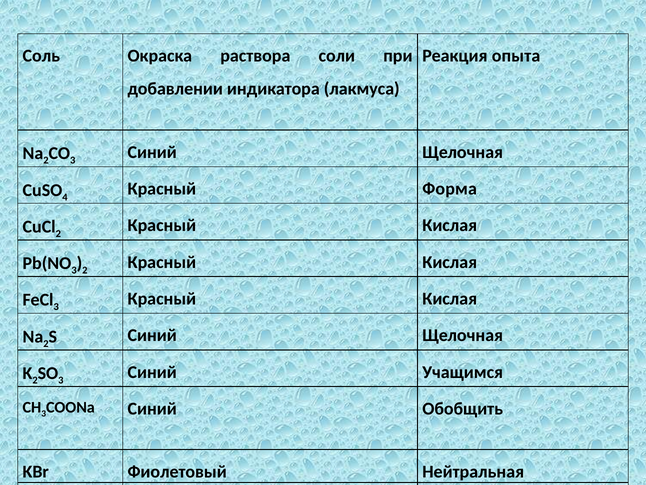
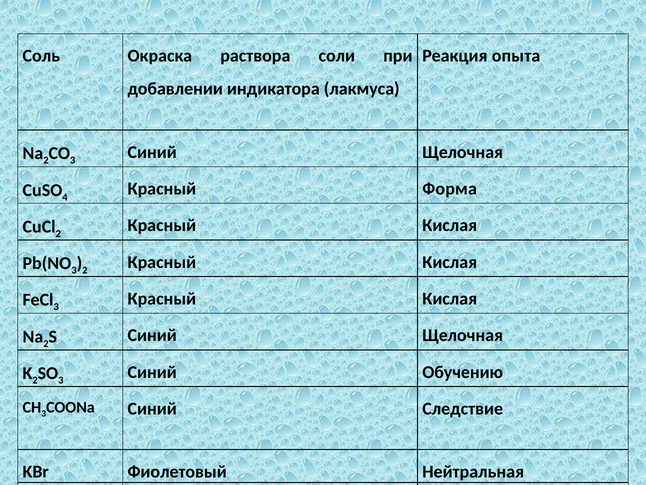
Учащимся: Учащимся -> Обучению (463, 372)
Обобщить: Обобщить -> Следствие (463, 408)
